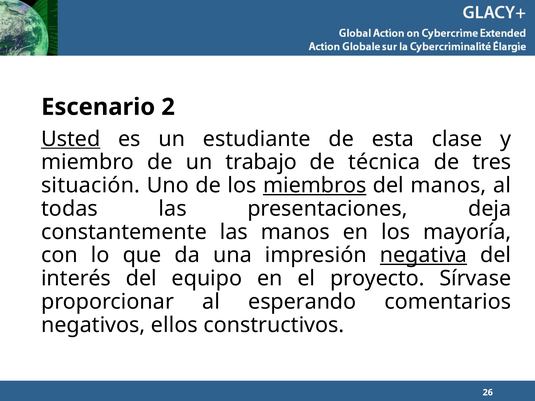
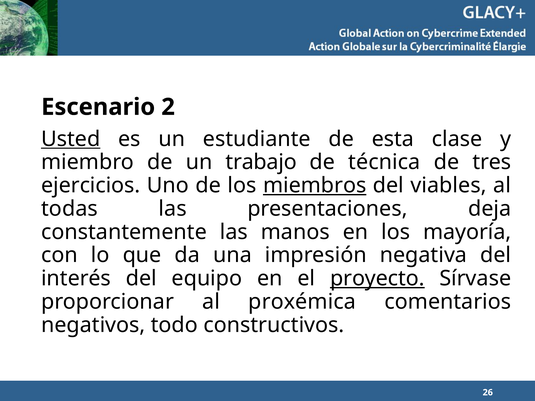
situación: situación -> ejercicios (91, 186)
del manos: manos -> viables (449, 186)
negativa underline: present -> none (423, 255)
proyecto underline: none -> present (377, 279)
esperando: esperando -> proxémica (302, 302)
ellos: ellos -> todo (174, 325)
